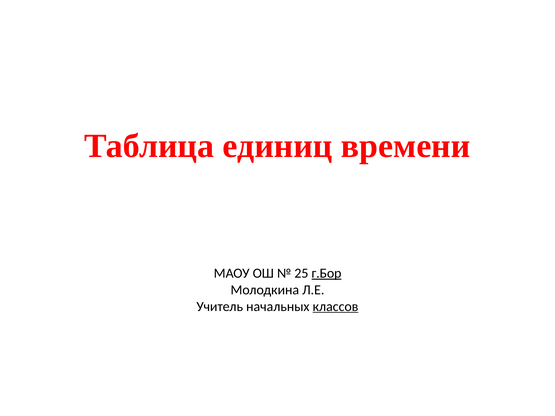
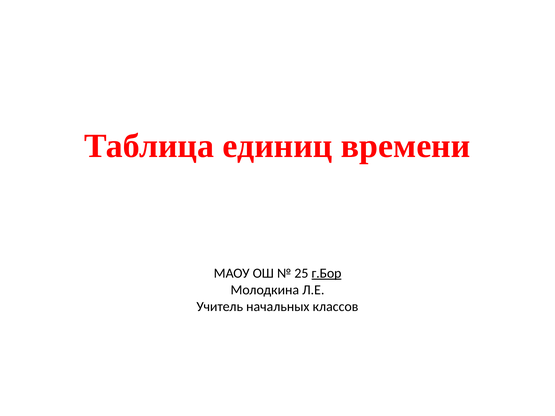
классов underline: present -> none (336, 307)
